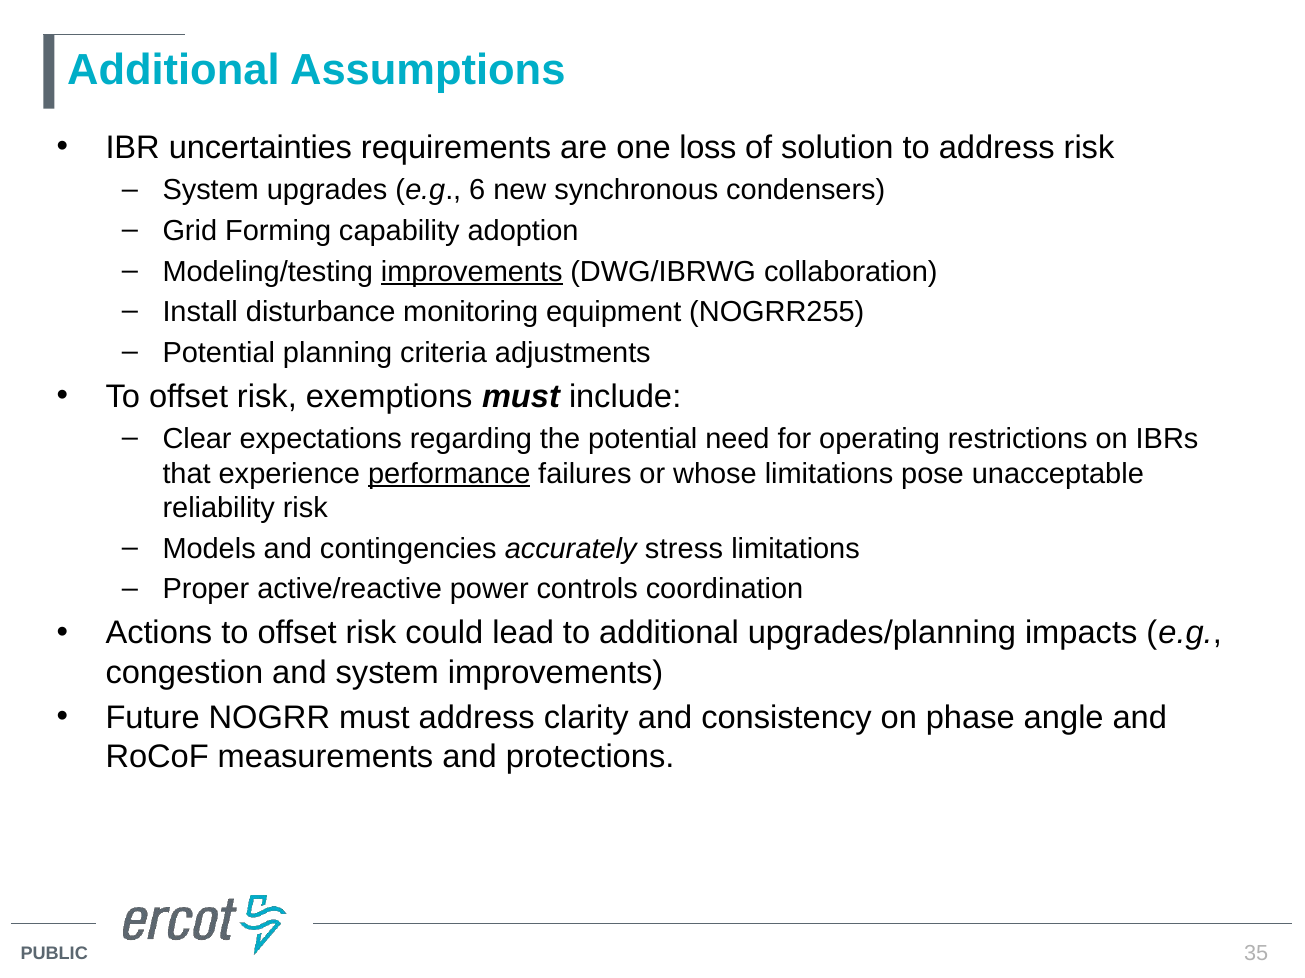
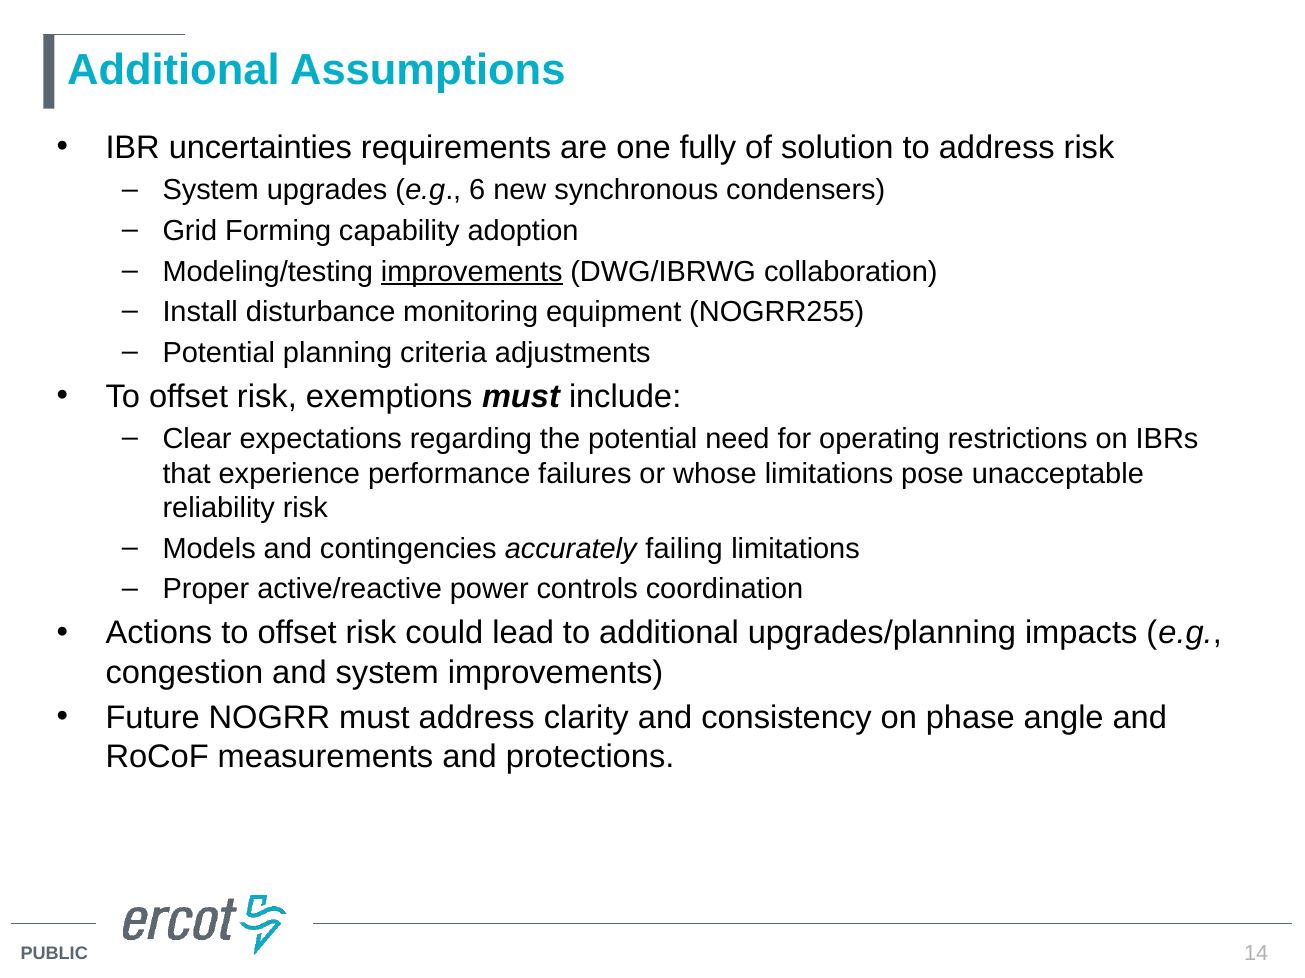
loss: loss -> fully (708, 148)
performance underline: present -> none (449, 474)
stress: stress -> failing (684, 549)
35: 35 -> 14 (1256, 954)
